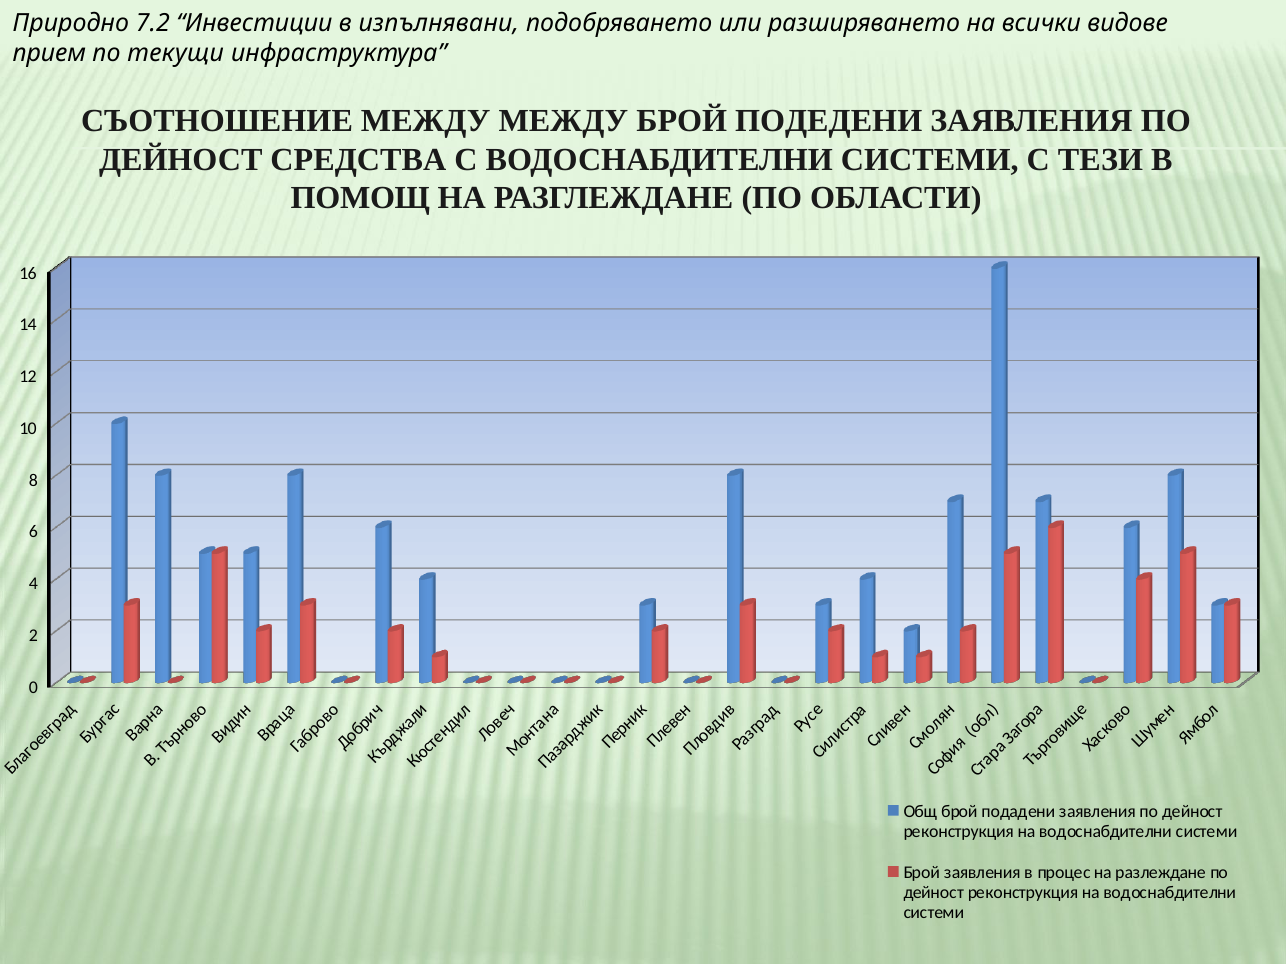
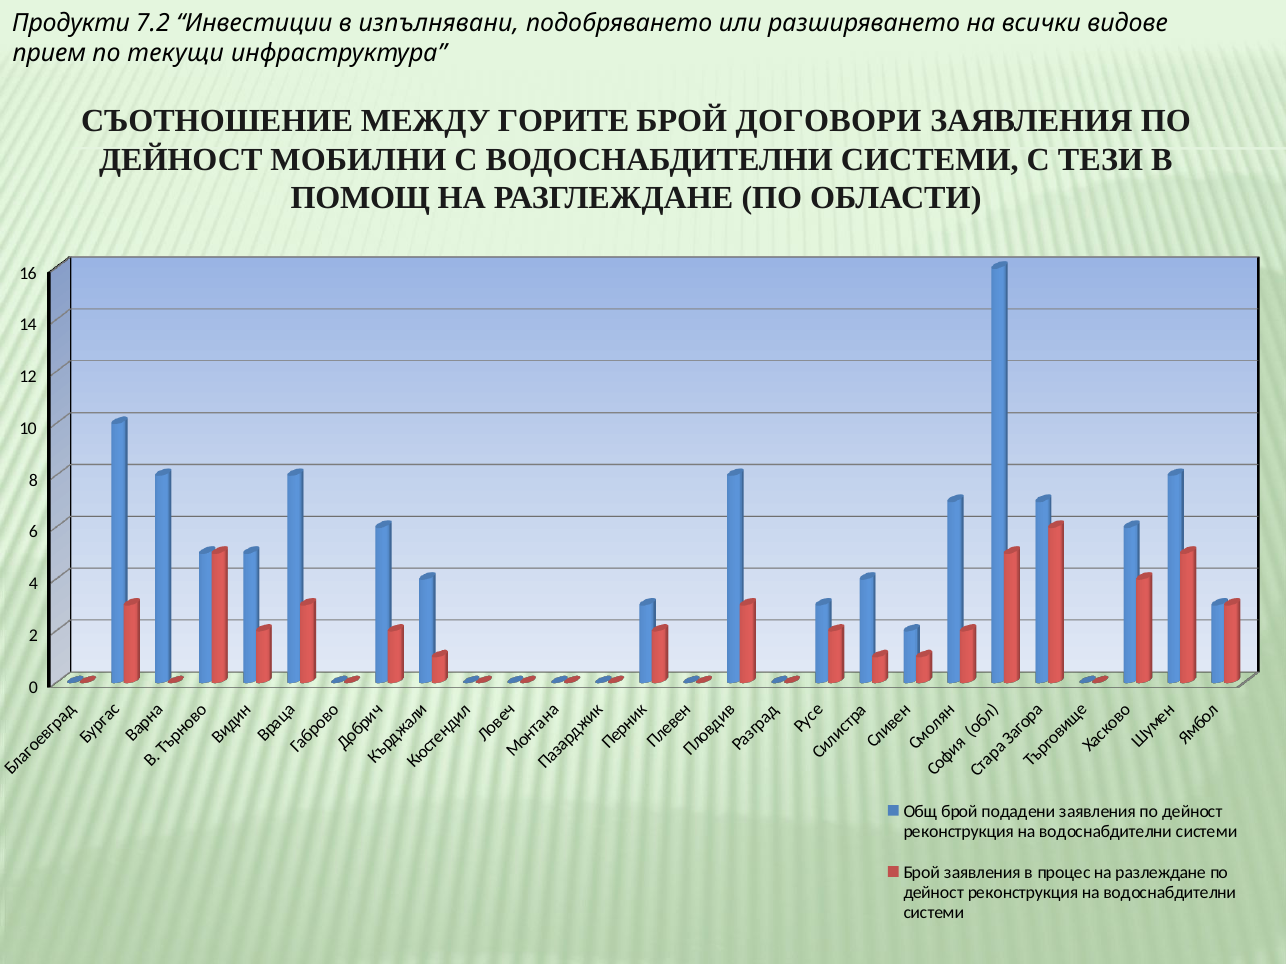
Природно: Природно -> Продукти (71, 23)
МЕЖДУ МЕЖДУ: МЕЖДУ -> ГОРИТЕ (564, 121)
ПОДЕДЕНИ: ПОДЕДЕНИ -> ДОГОВОРИ (829, 121)
СРЕДСТВА: СРЕДСТВА -> МОБИЛНИ (358, 160)
